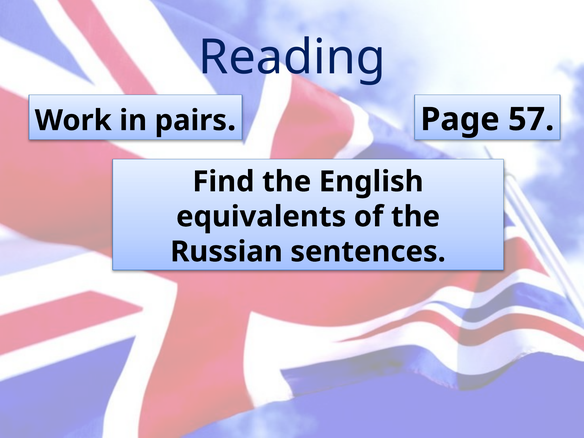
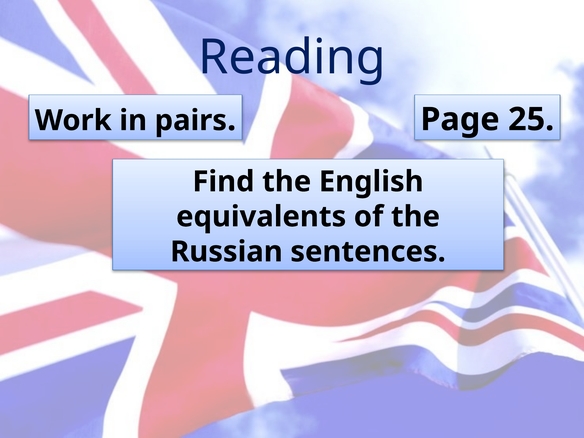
57: 57 -> 25 (531, 119)
